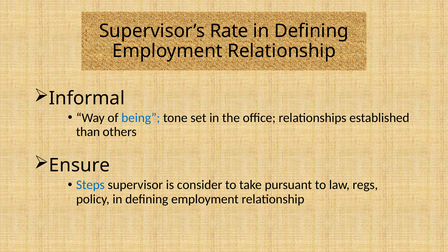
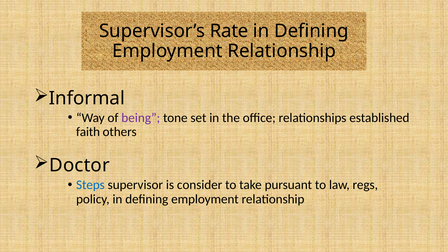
being colour: blue -> purple (141, 118)
than: than -> faith (88, 132)
Ensure: Ensure -> Doctor (80, 166)
